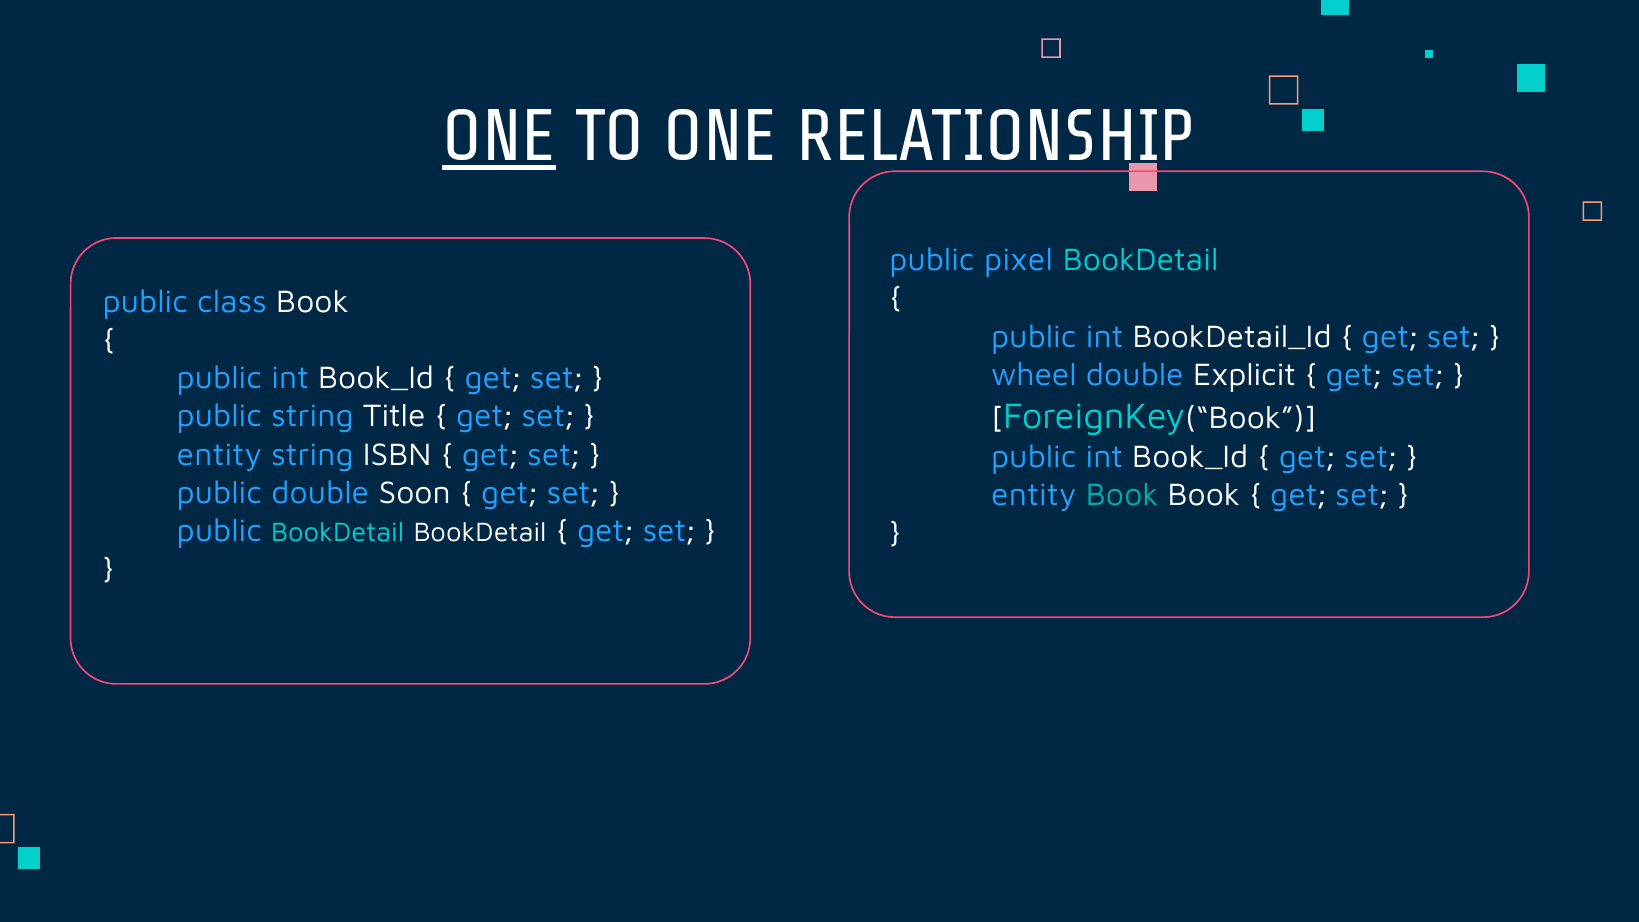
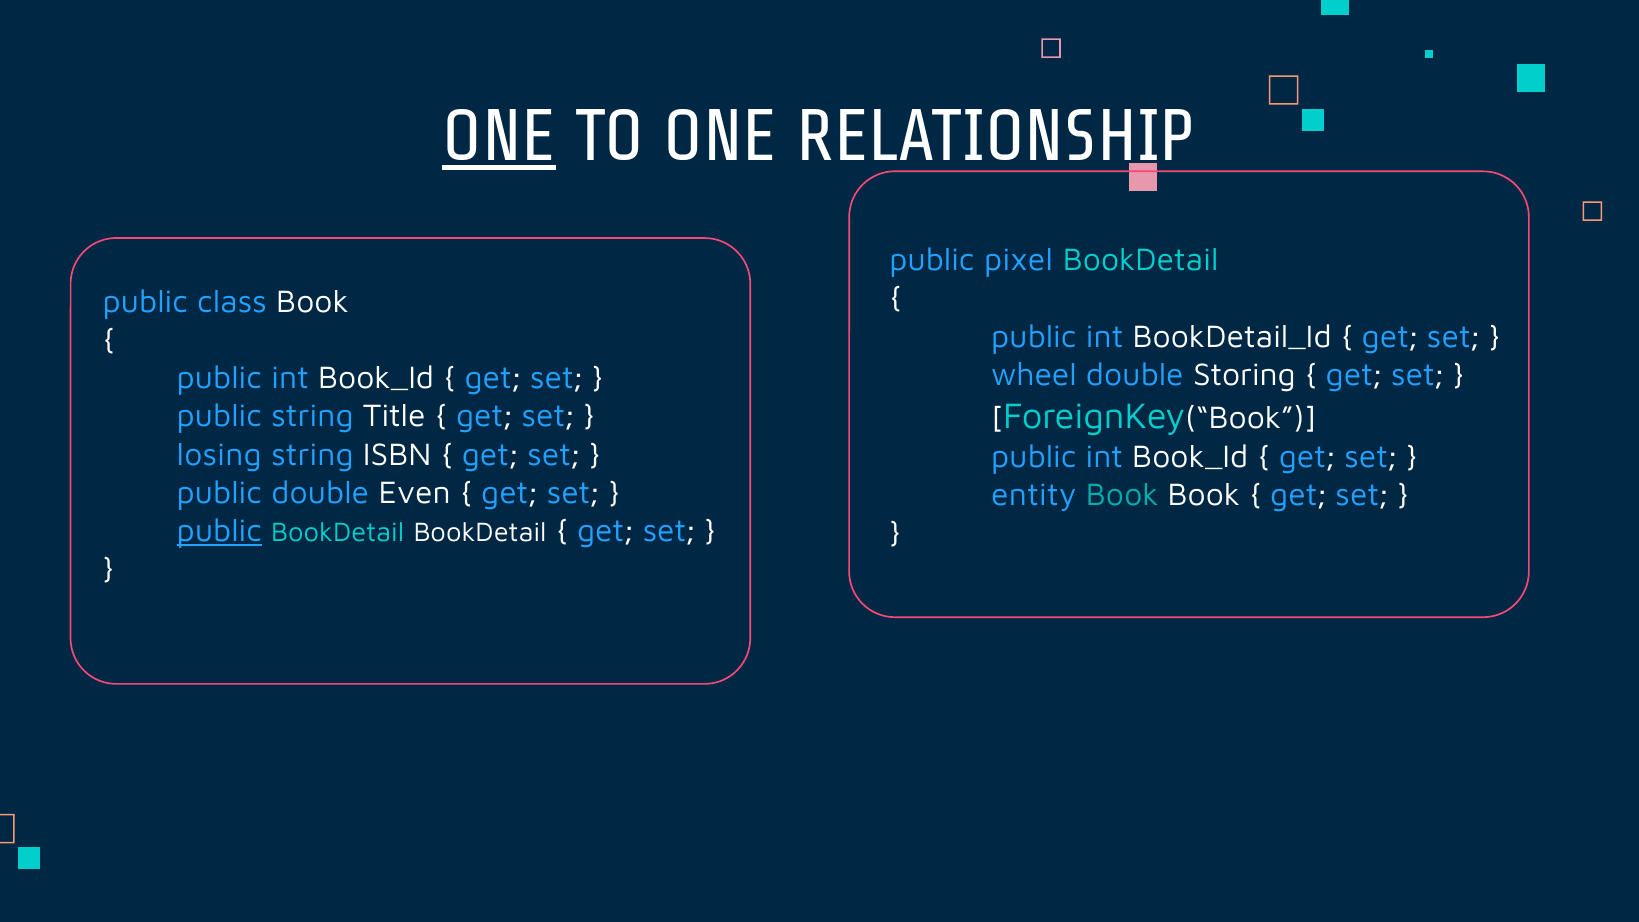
Explicit: Explicit -> Storing (1244, 375)
entity: entity -> losing (219, 455)
Soon: Soon -> Even (415, 493)
public underline: none -> present (219, 531)
